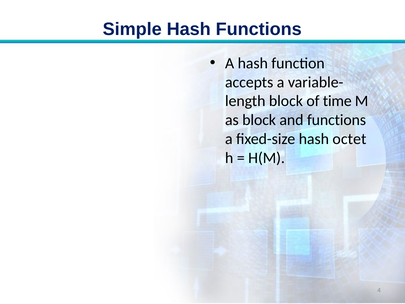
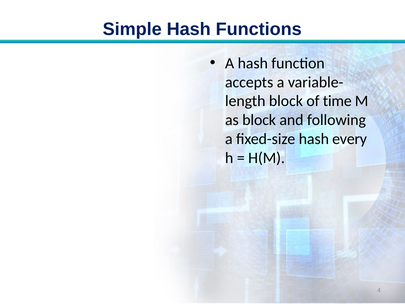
and functions: functions -> following (336, 120)
octet: octet -> every (350, 139)
